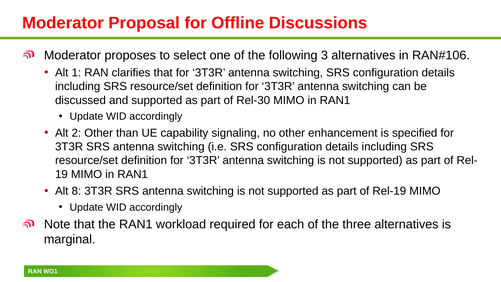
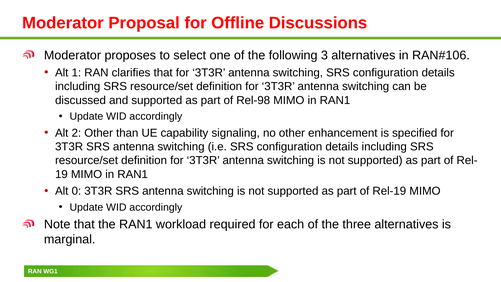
Rel-30: Rel-30 -> Rel-98 (253, 100)
8: 8 -> 0 (76, 191)
